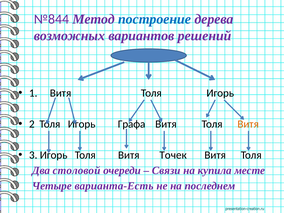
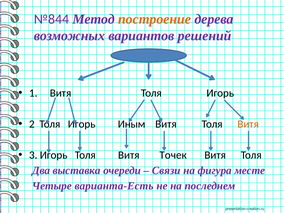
построение colour: blue -> orange (155, 19)
Графа: Графа -> Иным (132, 124)
столовой: столовой -> выставка (77, 170)
купила: купила -> фигура (215, 170)
